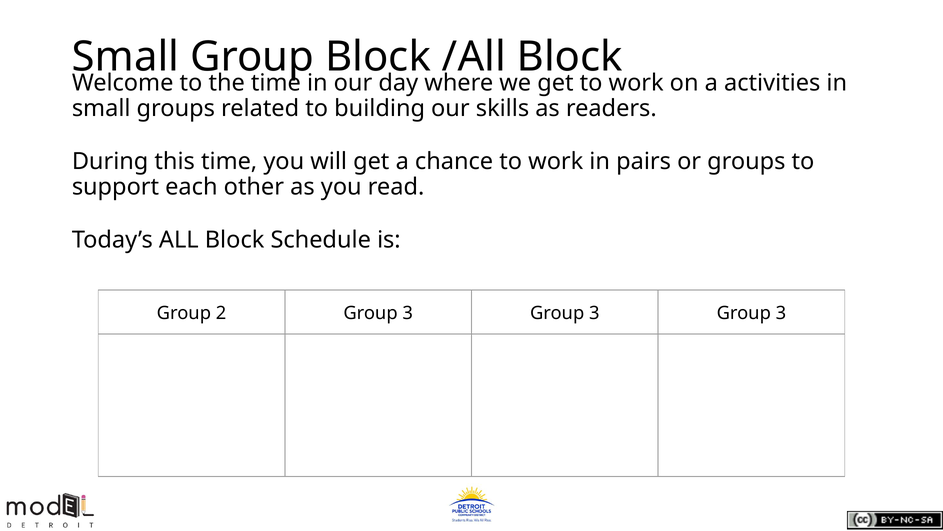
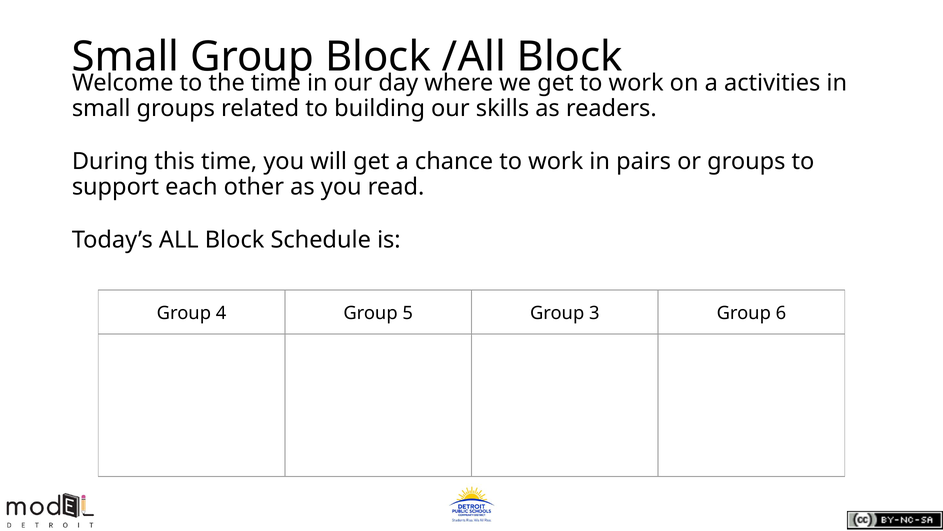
2: 2 -> 4 (221, 313)
3: 3 -> 5 (408, 313)
3: 3 -> 6 (781, 313)
